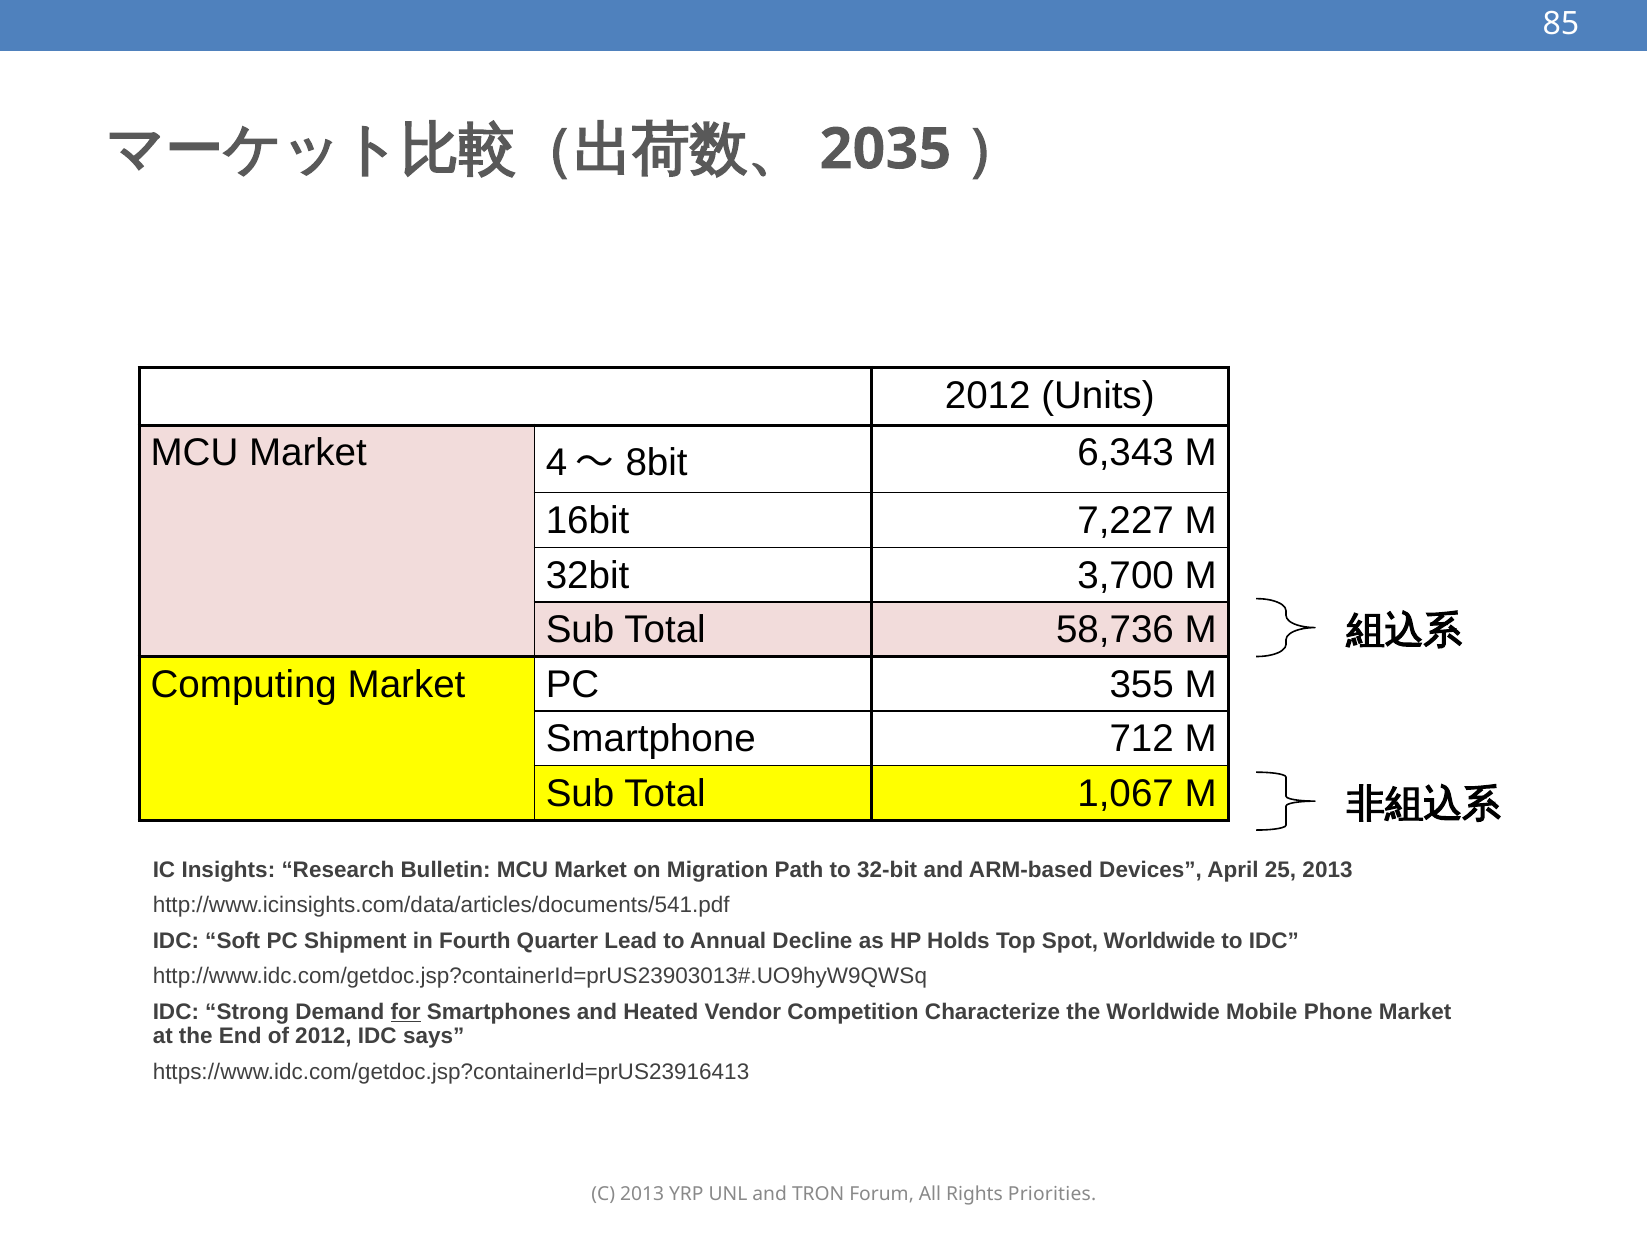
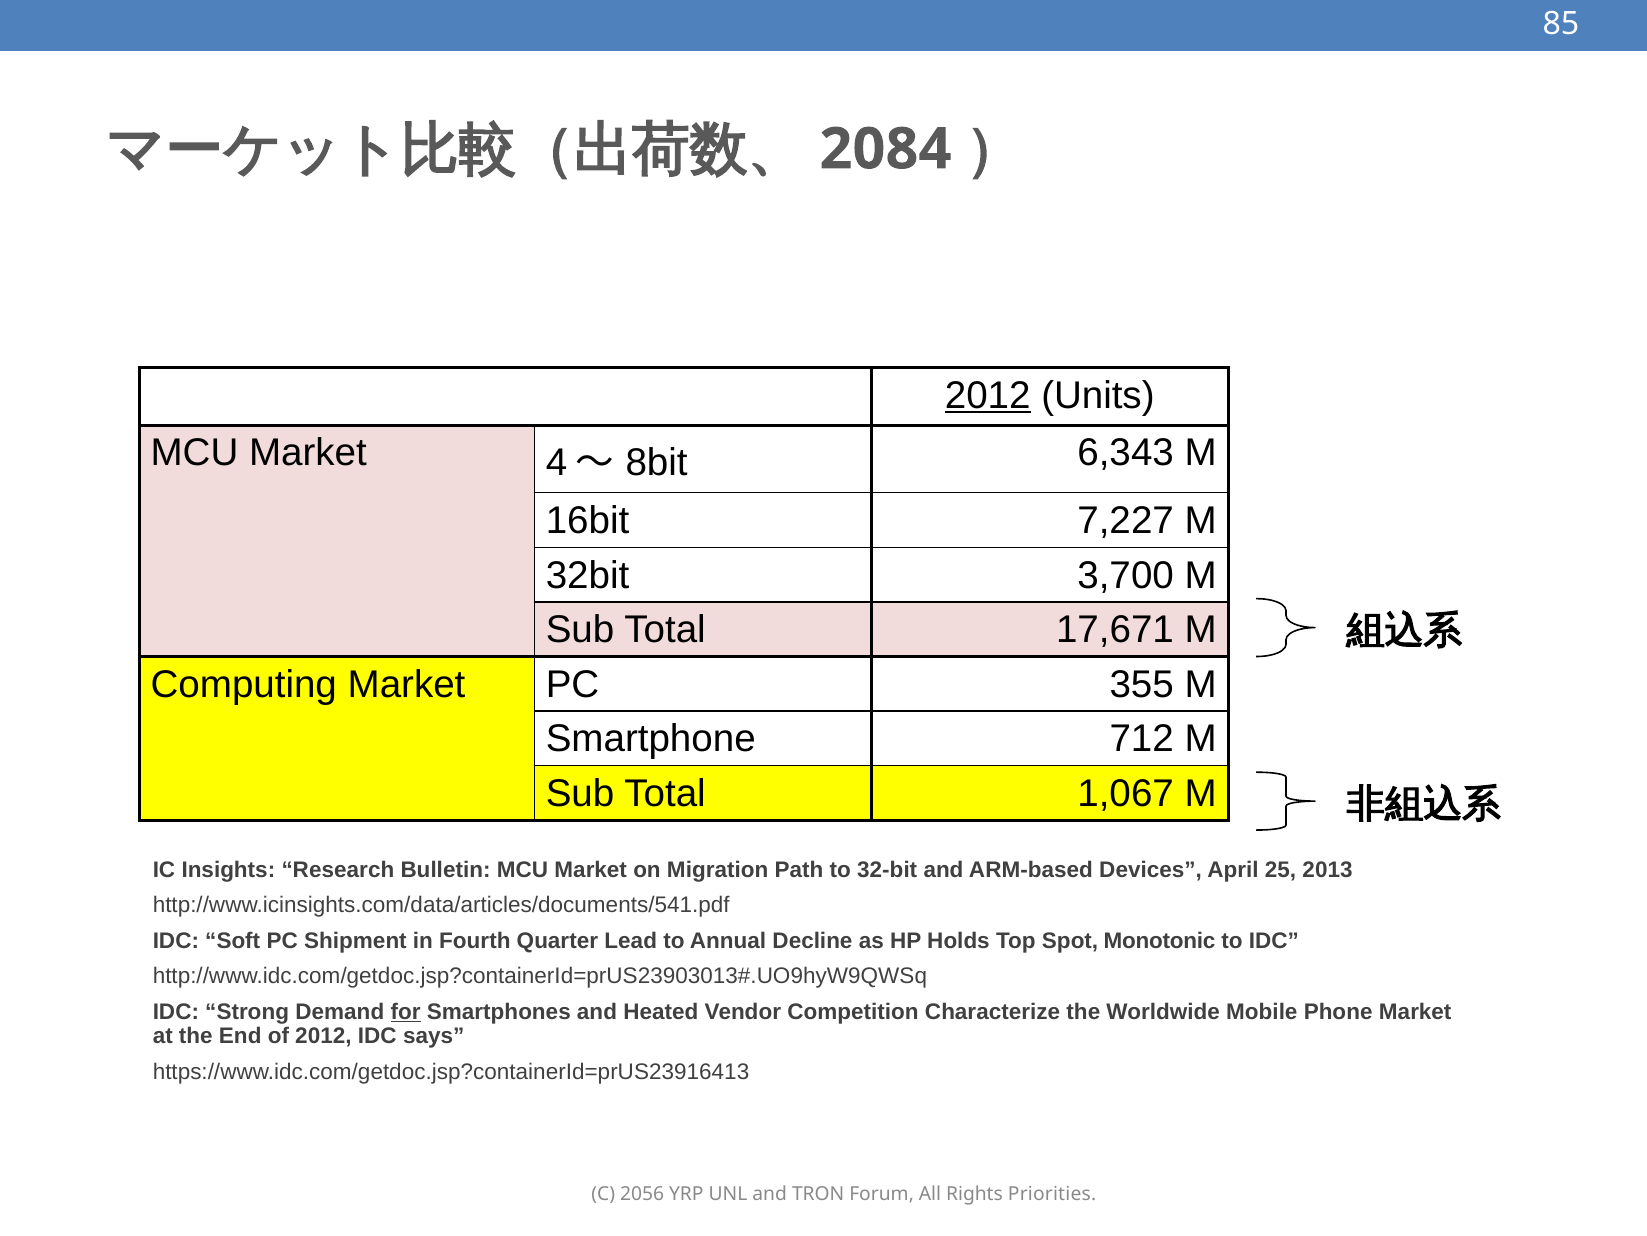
2035: 2035 -> 2084 (885, 149)
2012 underline: none -> present (988, 395)
58,736: 58,736 -> 17,671 (1115, 630)
Spot Worldwide: Worldwide -> Monotonic (1160, 941)
C 2013: 2013 -> 2056 (642, 1194)
